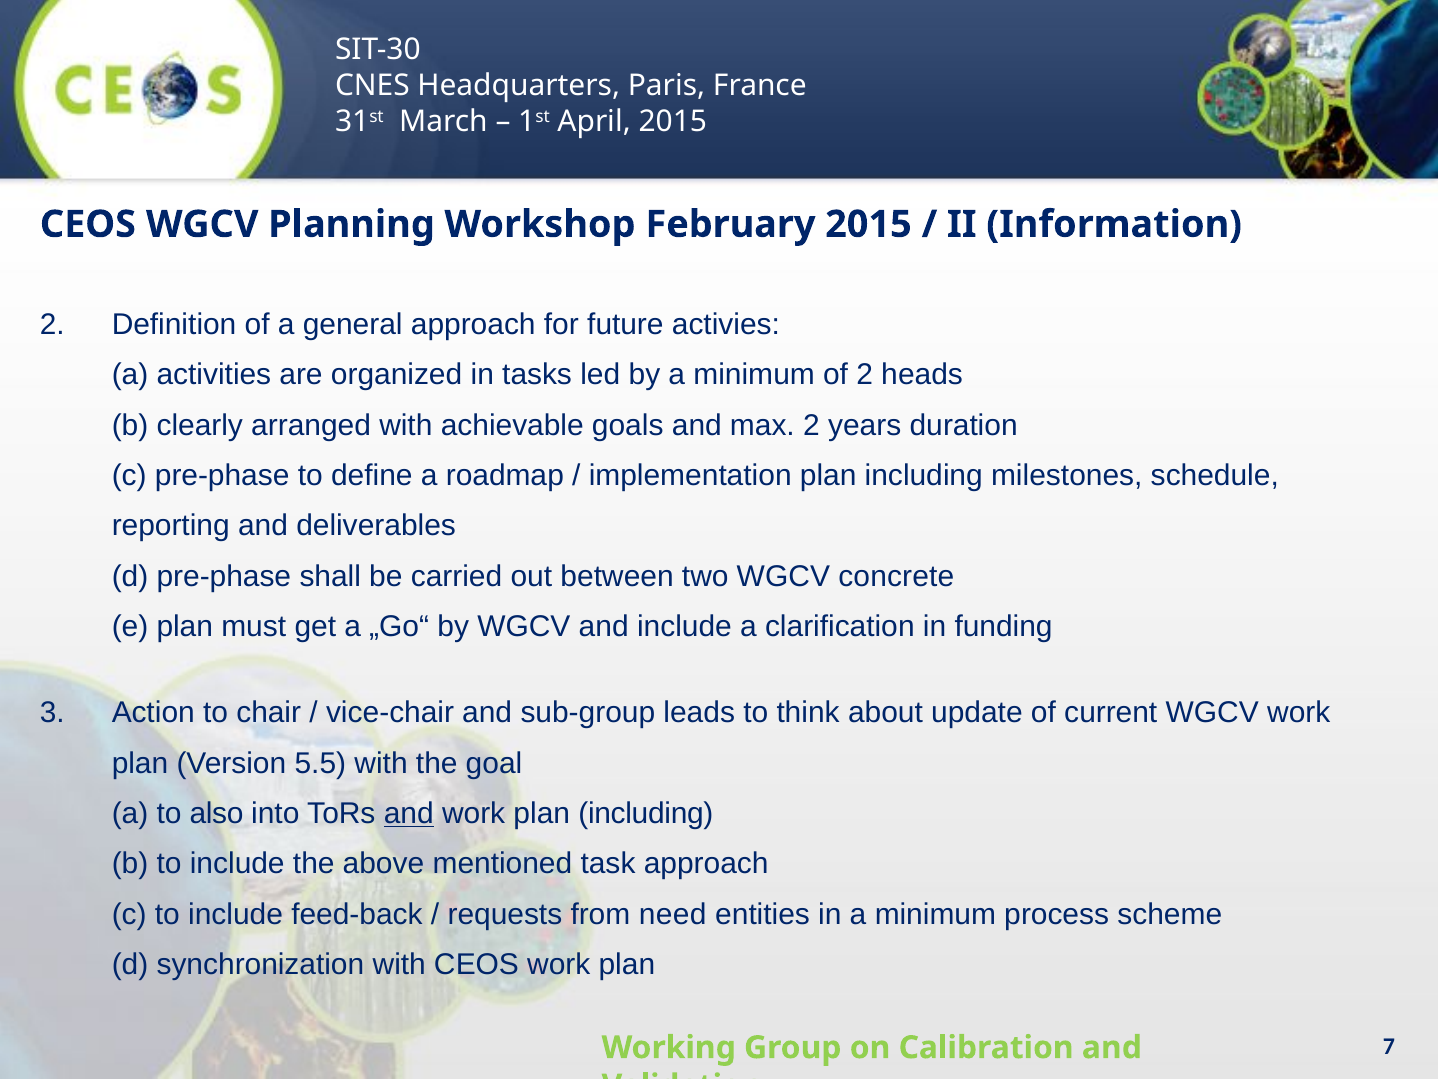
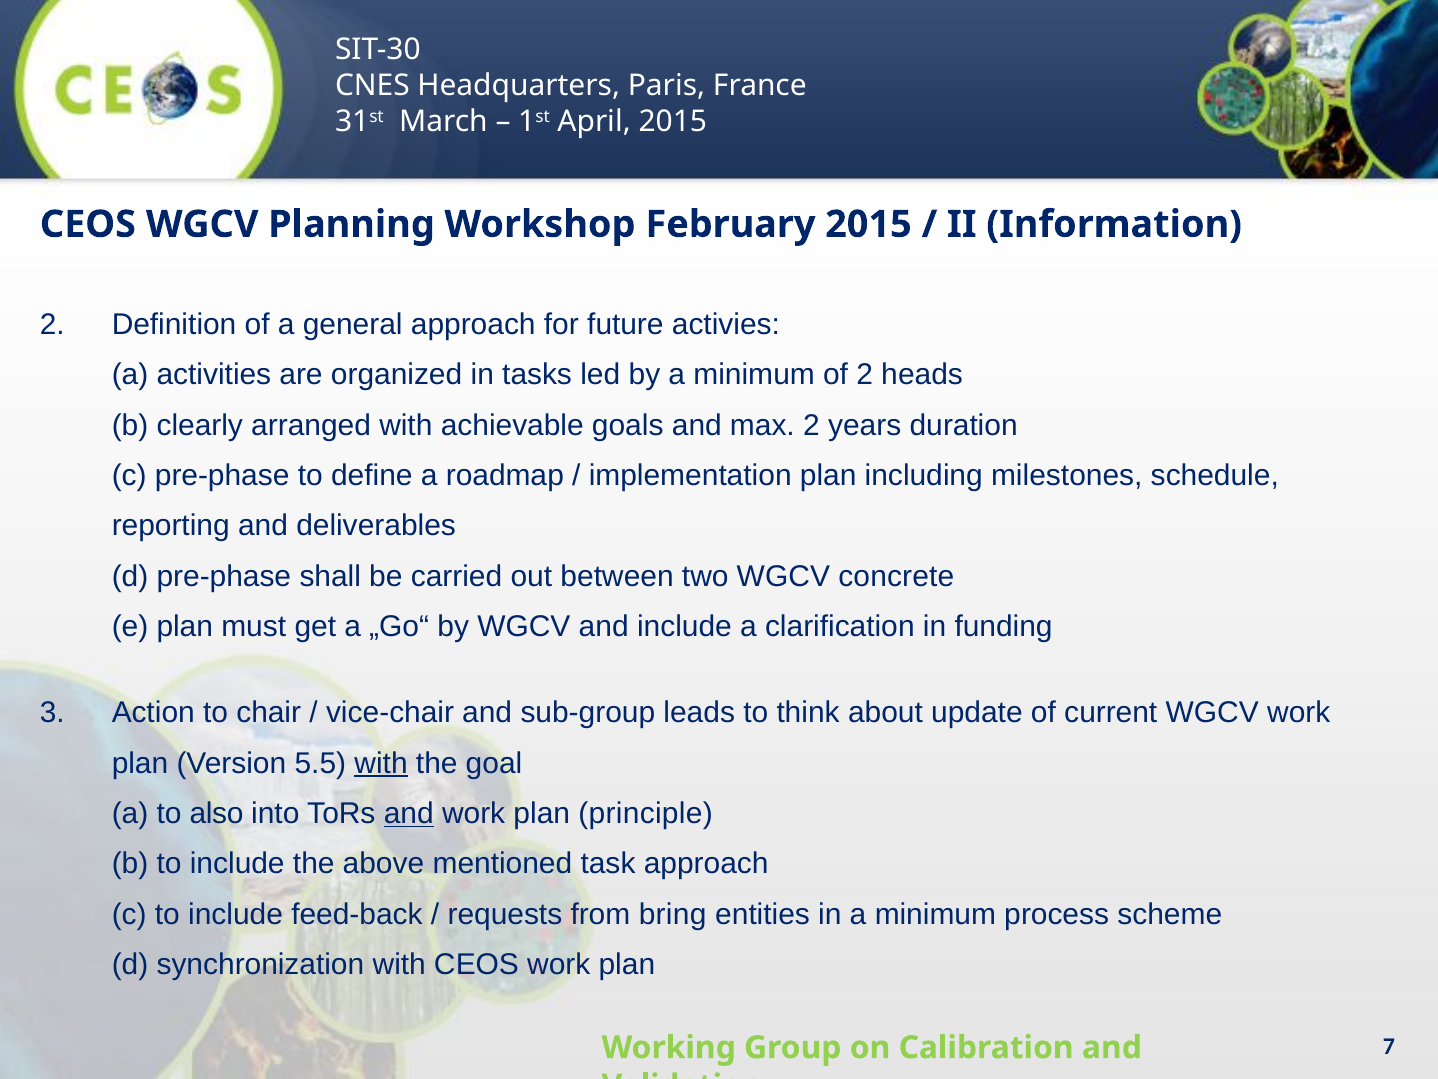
with underline: none -> present (381, 763)
work plan including: including -> principle (646, 813)
need: need -> bring (673, 914)
